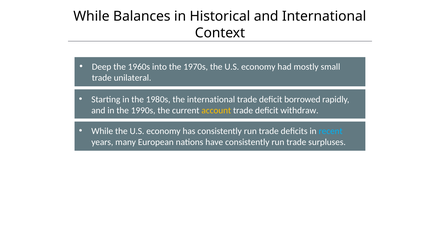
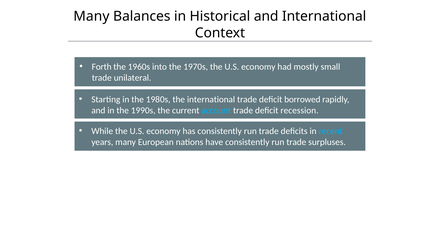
While: While -> Many (91, 16)
Deep: Deep -> Forth (102, 67)
account colour: yellow -> light blue (216, 110)
withdraw: withdraw -> recession (299, 110)
